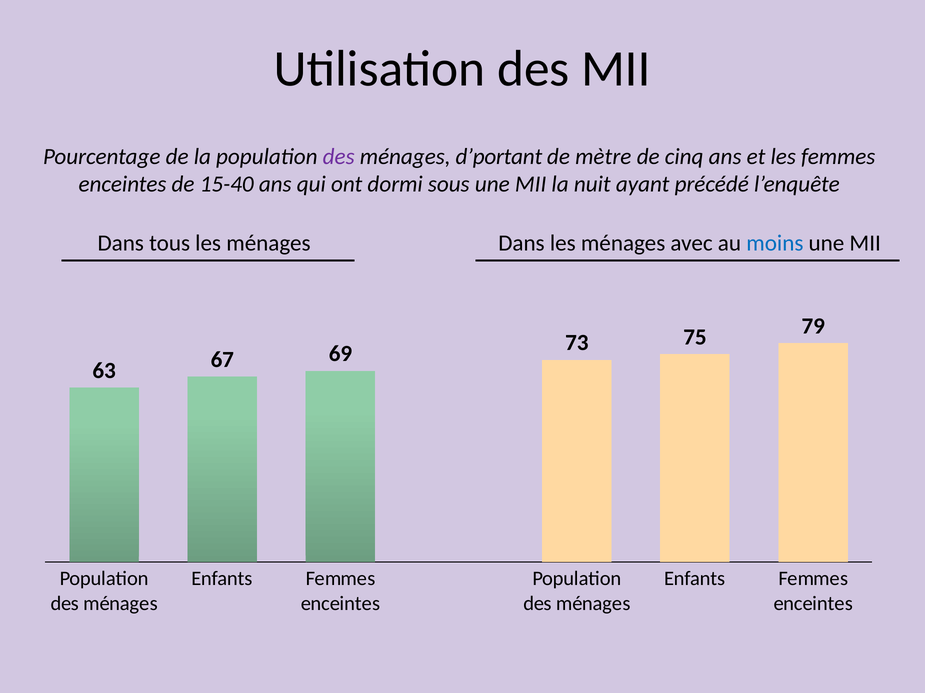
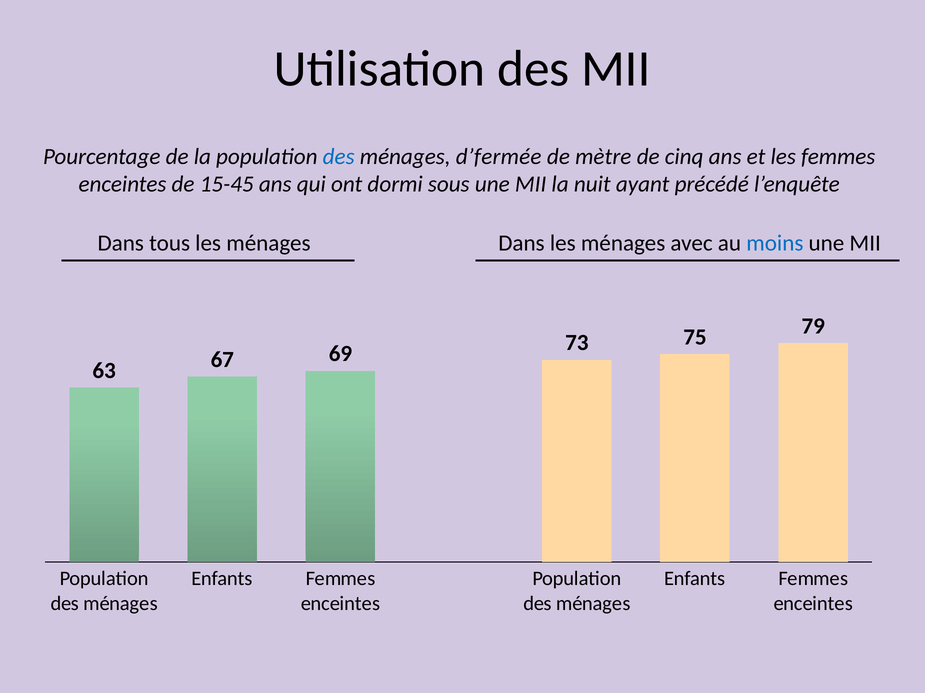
des colour: purple -> blue (339, 157)
d’portant: d’portant -> d’fermée (499, 157)
15-40: 15-40 -> 15-45 (227, 184)
